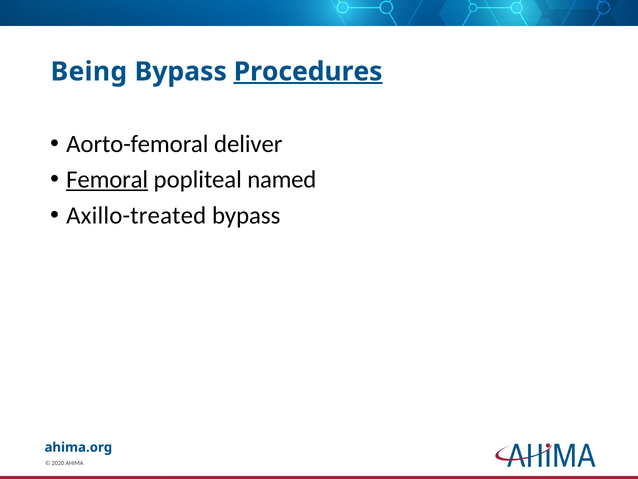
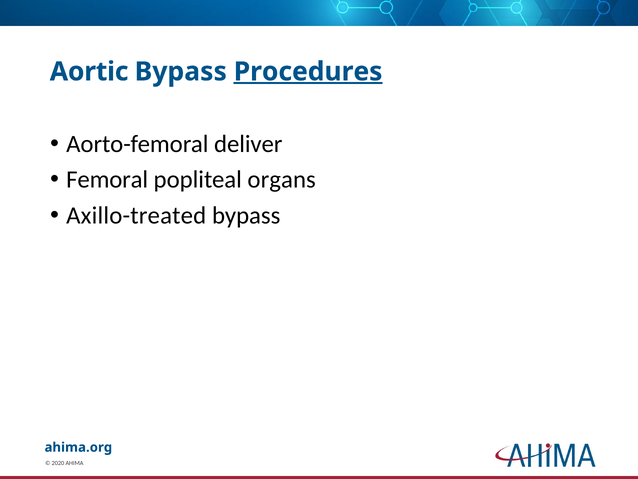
Being: Being -> Aortic (89, 72)
Femoral underline: present -> none (107, 179)
named: named -> organs (282, 179)
